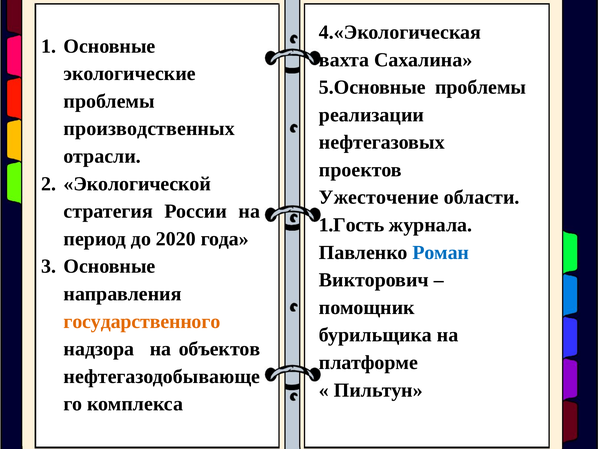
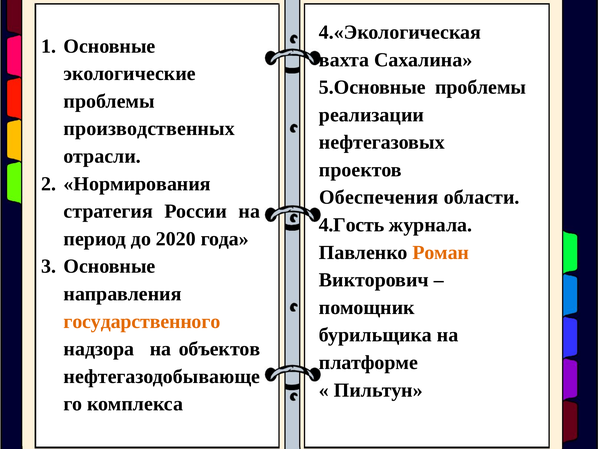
Экологической: Экологической -> Нормирования (137, 184)
Ужесточение: Ужесточение -> Обеспечения (379, 197)
1.Гость: 1.Гость -> 4.Гость (352, 225)
Роман colour: blue -> orange (441, 252)
